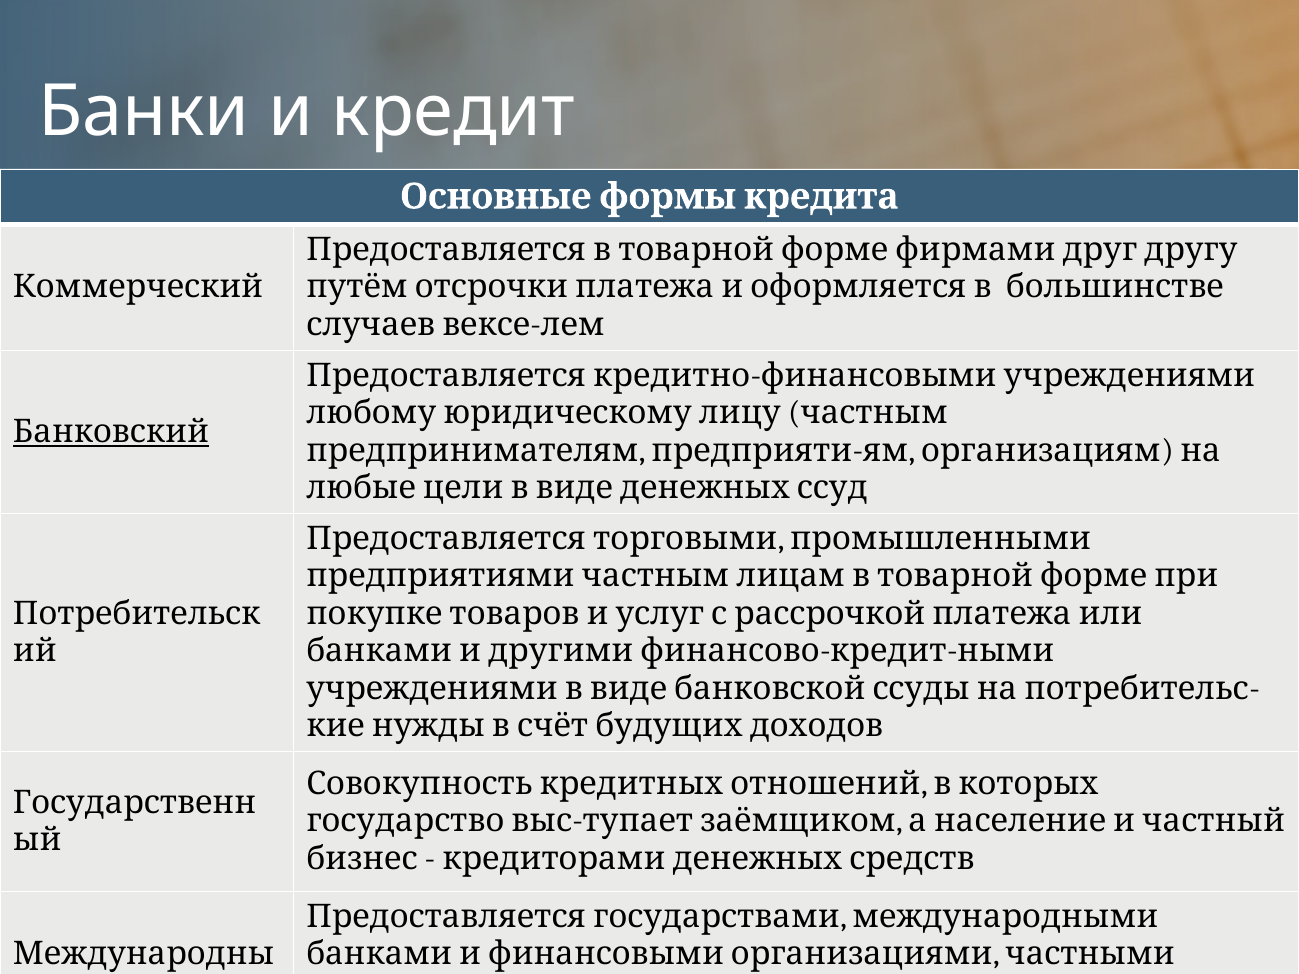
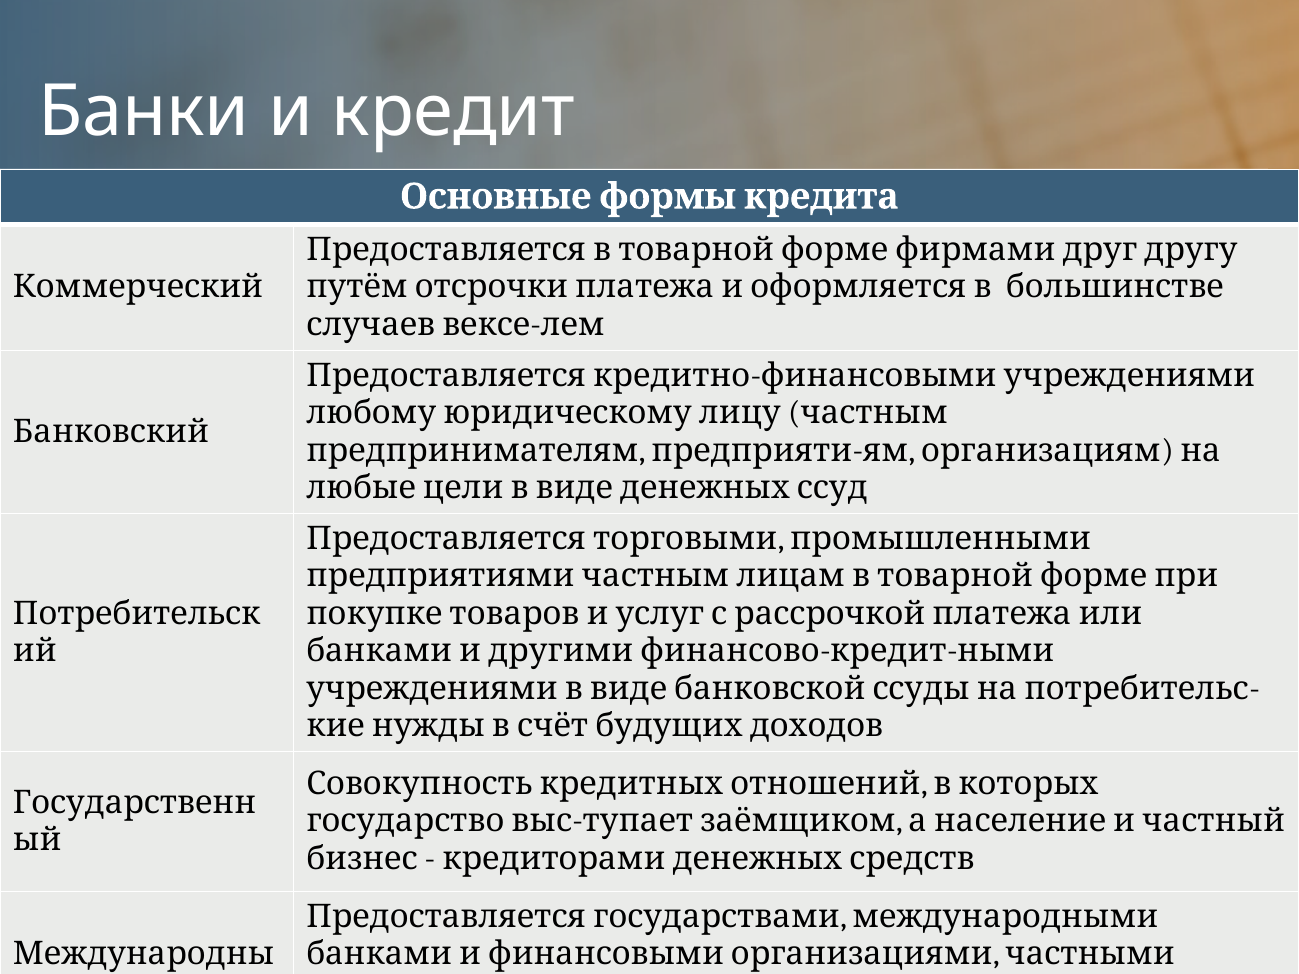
Банковский underline: present -> none (111, 432)
